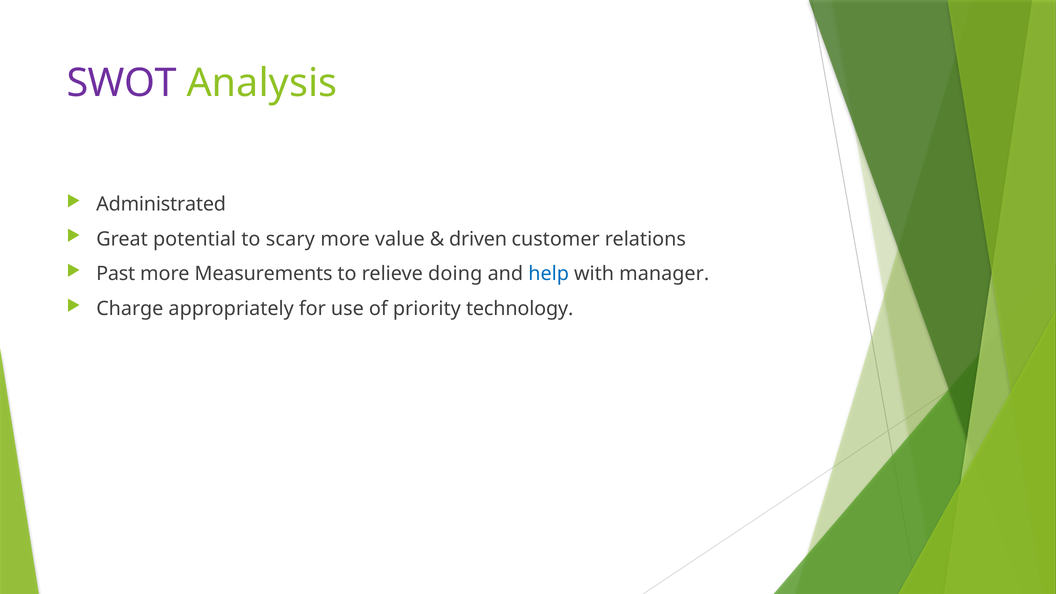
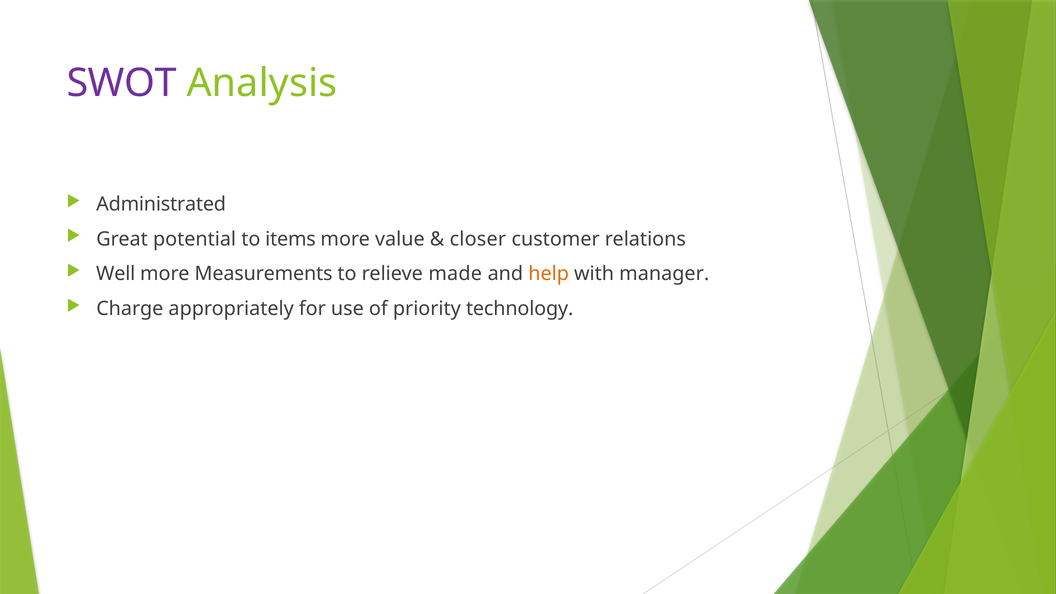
scary: scary -> items (291, 239)
driven: driven -> closer (478, 239)
Past: Past -> Well (116, 274)
doing: doing -> made (455, 274)
help colour: blue -> orange (549, 274)
